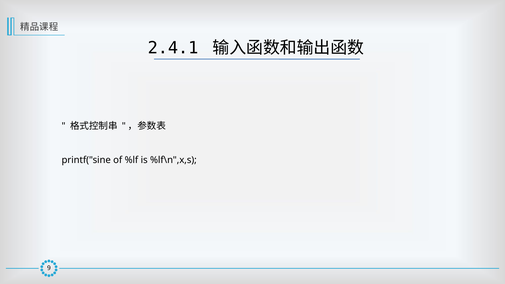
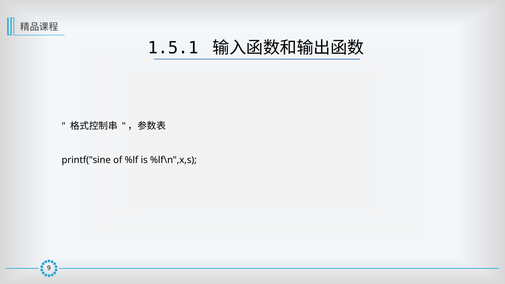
2.4.1: 2.4.1 -> 1.5.1 (173, 48)
